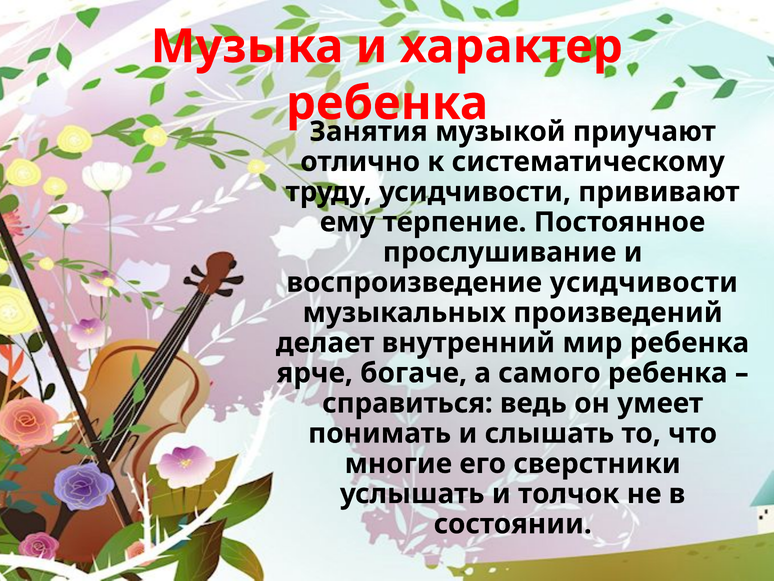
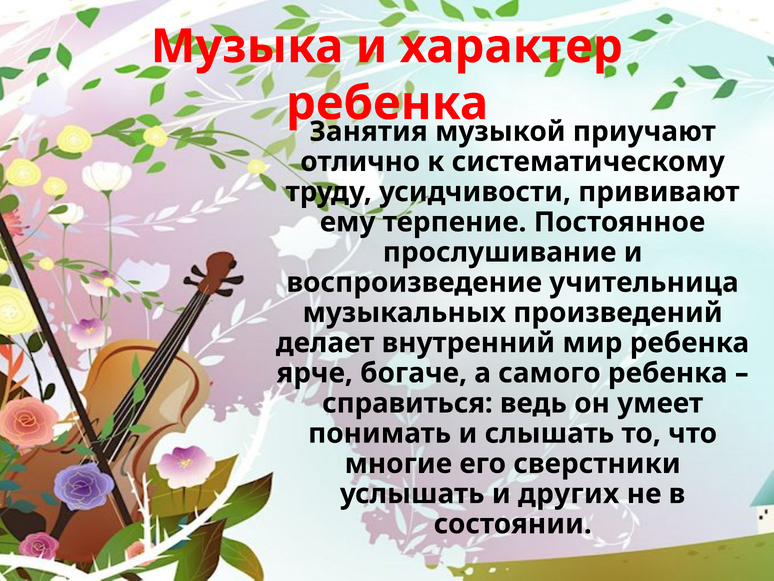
воспроизведение усидчивости: усидчивости -> учительница (644, 282)
толчок: толчок -> других (569, 493)
